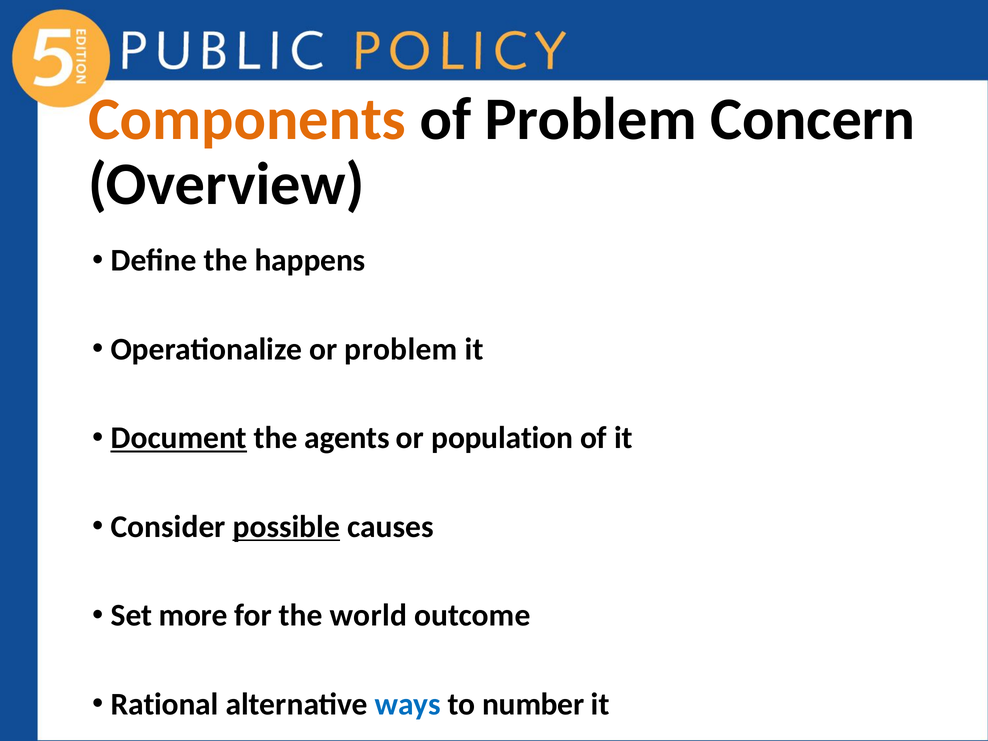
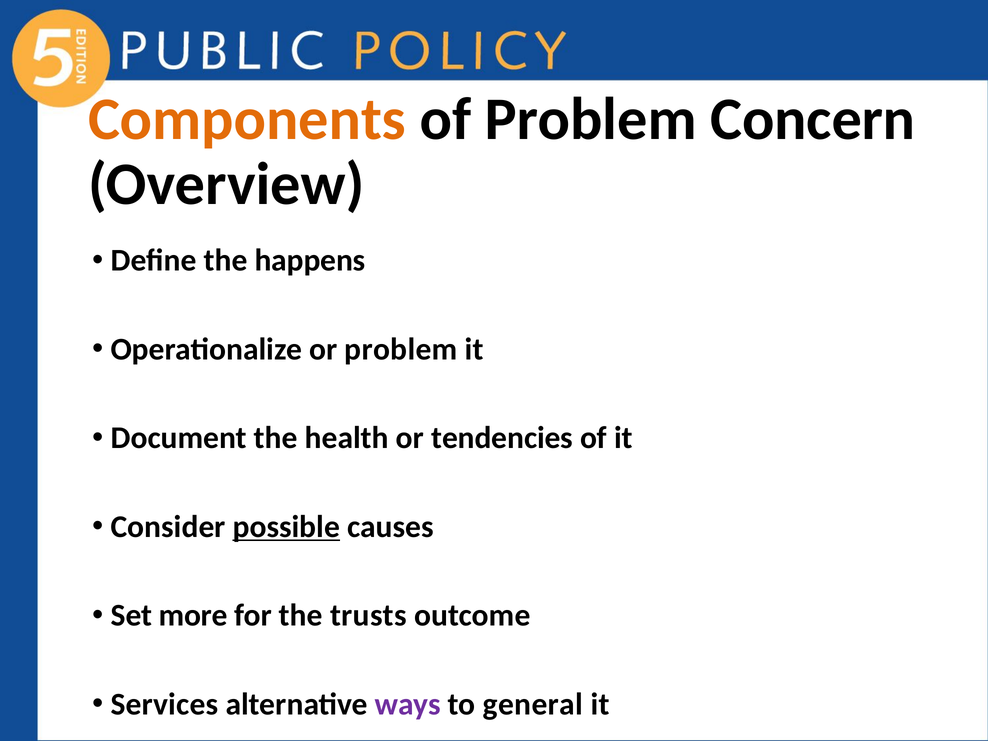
Document underline: present -> none (179, 438)
agents: agents -> health (347, 438)
population: population -> tendencies (502, 438)
world: world -> trusts (368, 615)
Rational: Rational -> Services (164, 704)
ways colour: blue -> purple (408, 704)
number: number -> general (533, 704)
